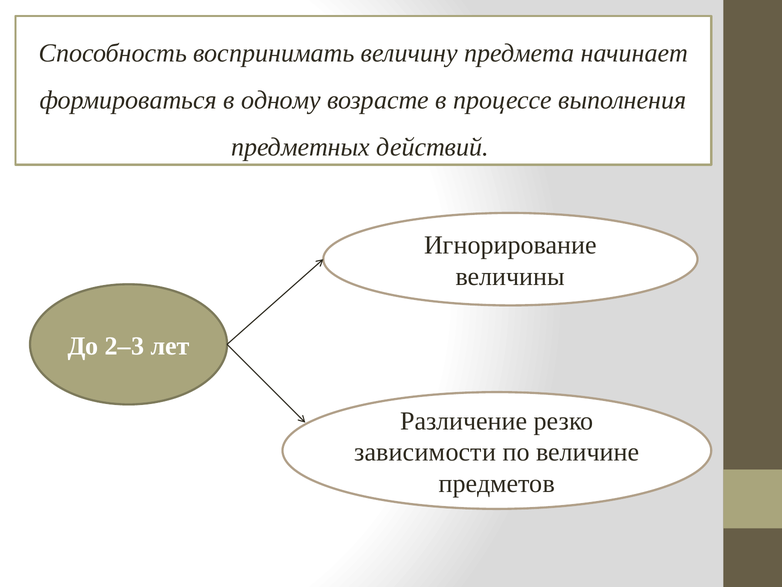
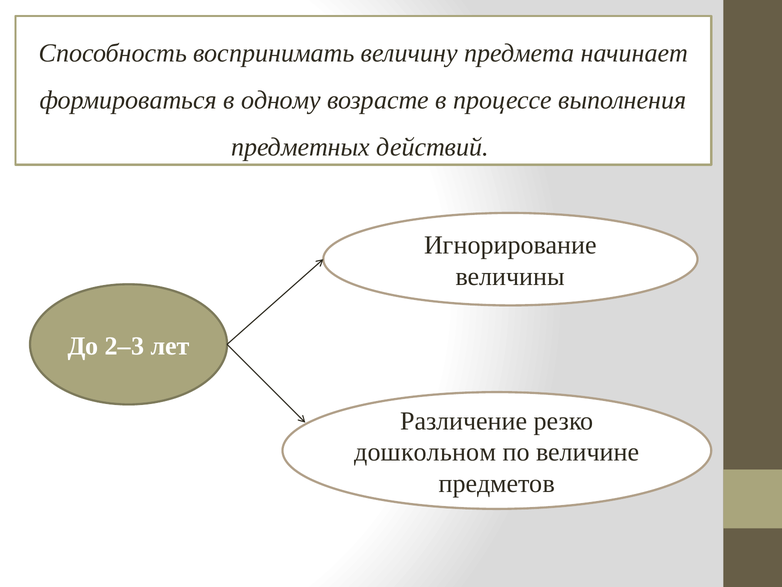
зависимости: зависимости -> дошкольном (425, 452)
